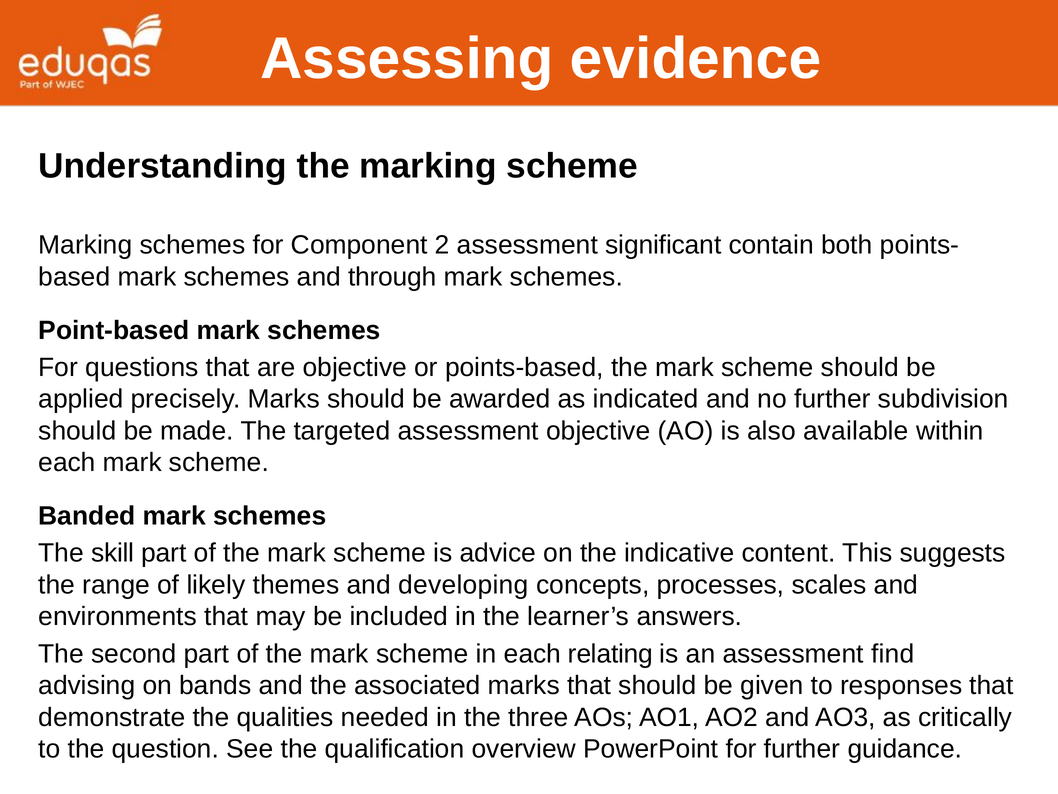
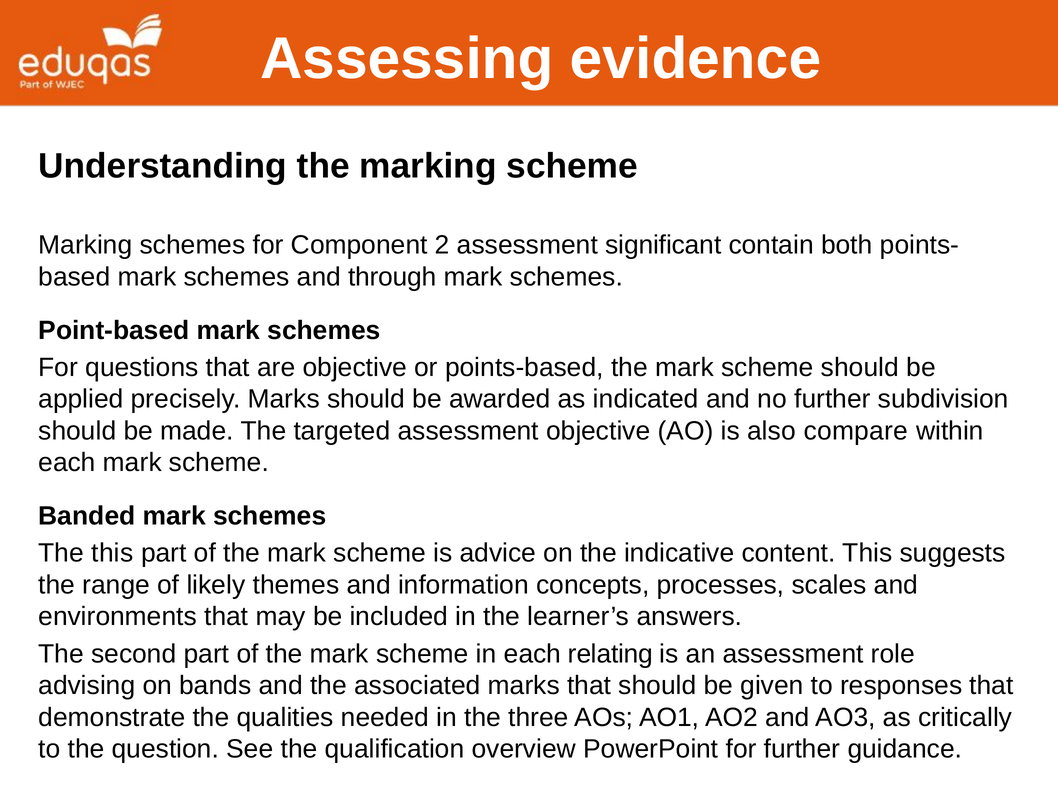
available: available -> compare (856, 431)
The skill: skill -> this (112, 553)
developing: developing -> information (463, 585)
find: find -> role (893, 653)
